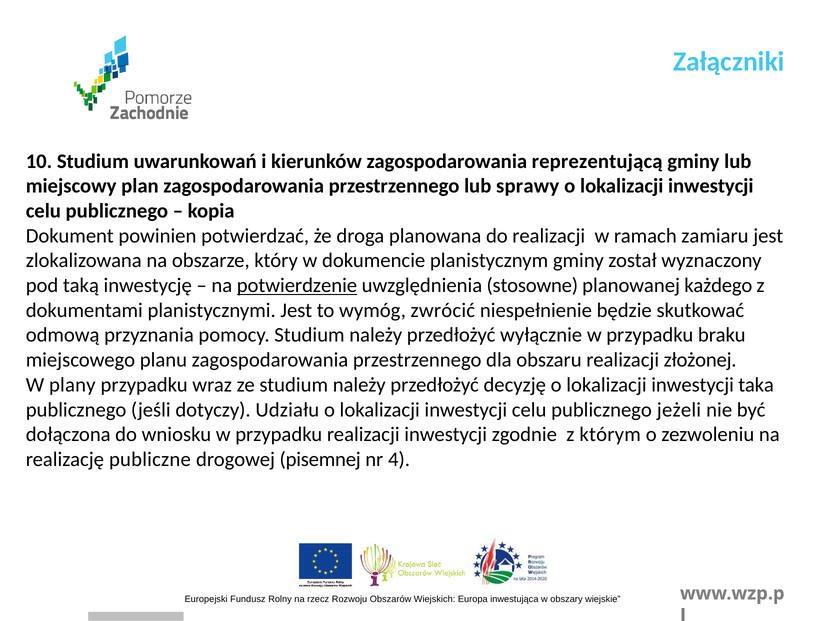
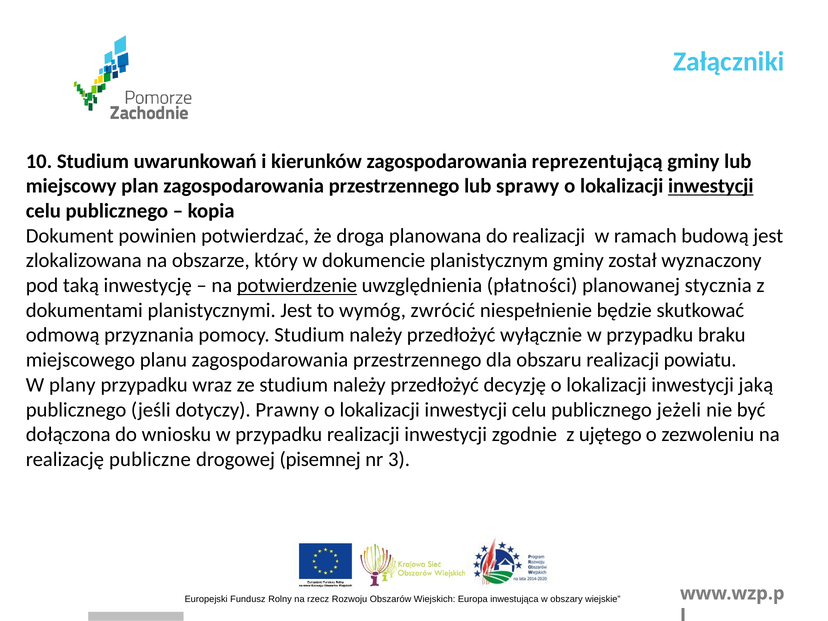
inwestycji underline: none -> present (711, 186)
zamiaru: zamiaru -> budową (715, 236)
stosowne: stosowne -> płatności (532, 285)
każdego: każdego -> stycznia (718, 285)
złożonej: złożonej -> powiatu (700, 360)
taka: taka -> jaką (756, 385)
Udziału: Udziału -> Prawny (287, 410)
którym: którym -> ujętego (610, 435)
4: 4 -> 3 (399, 459)
